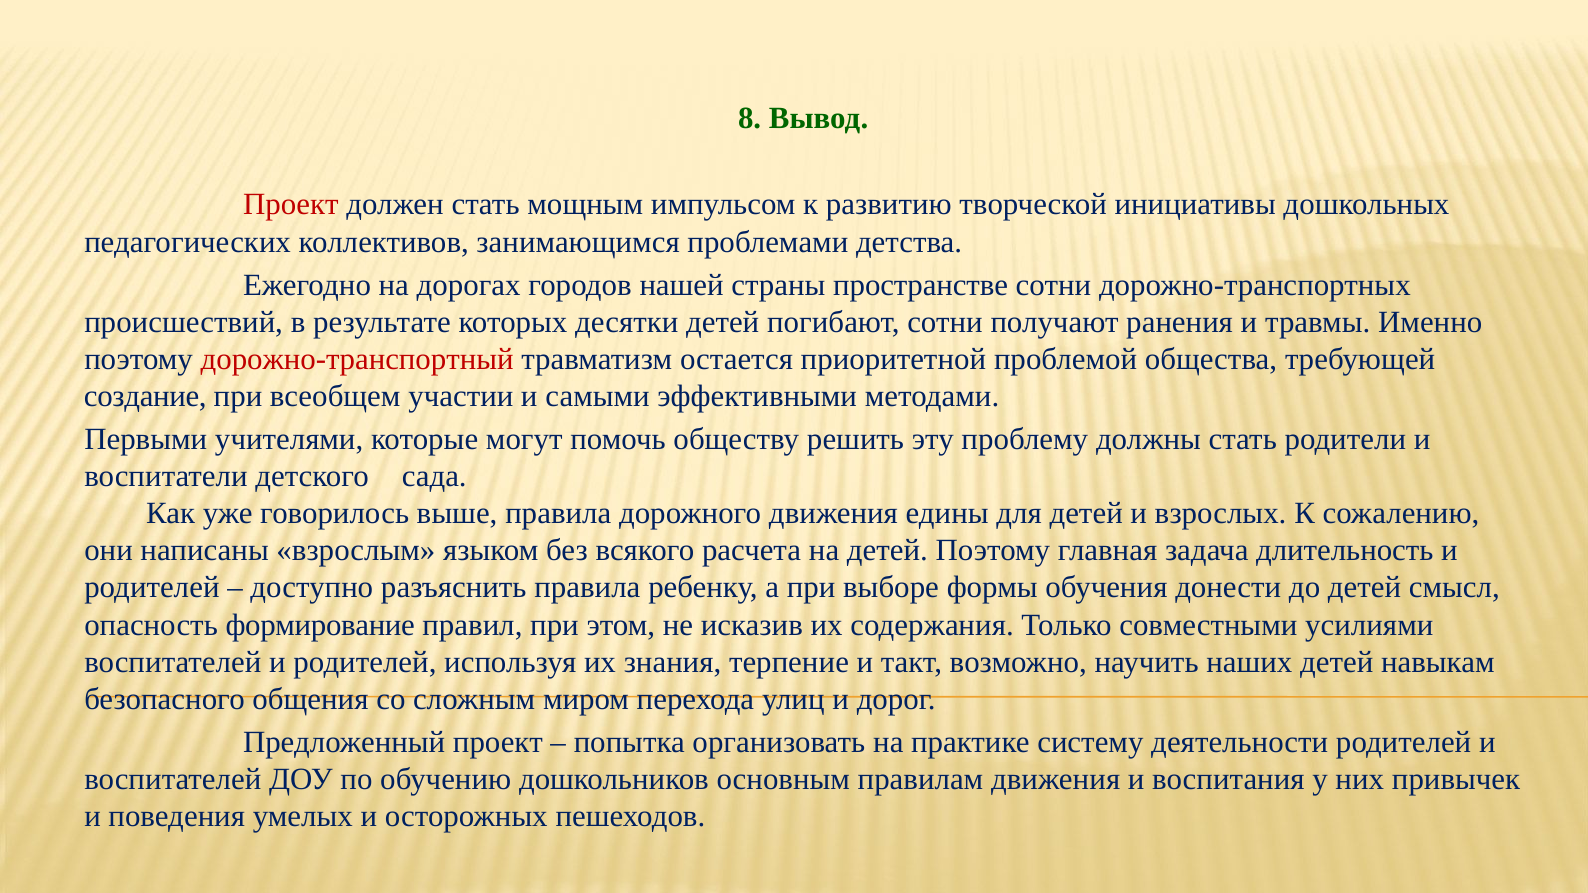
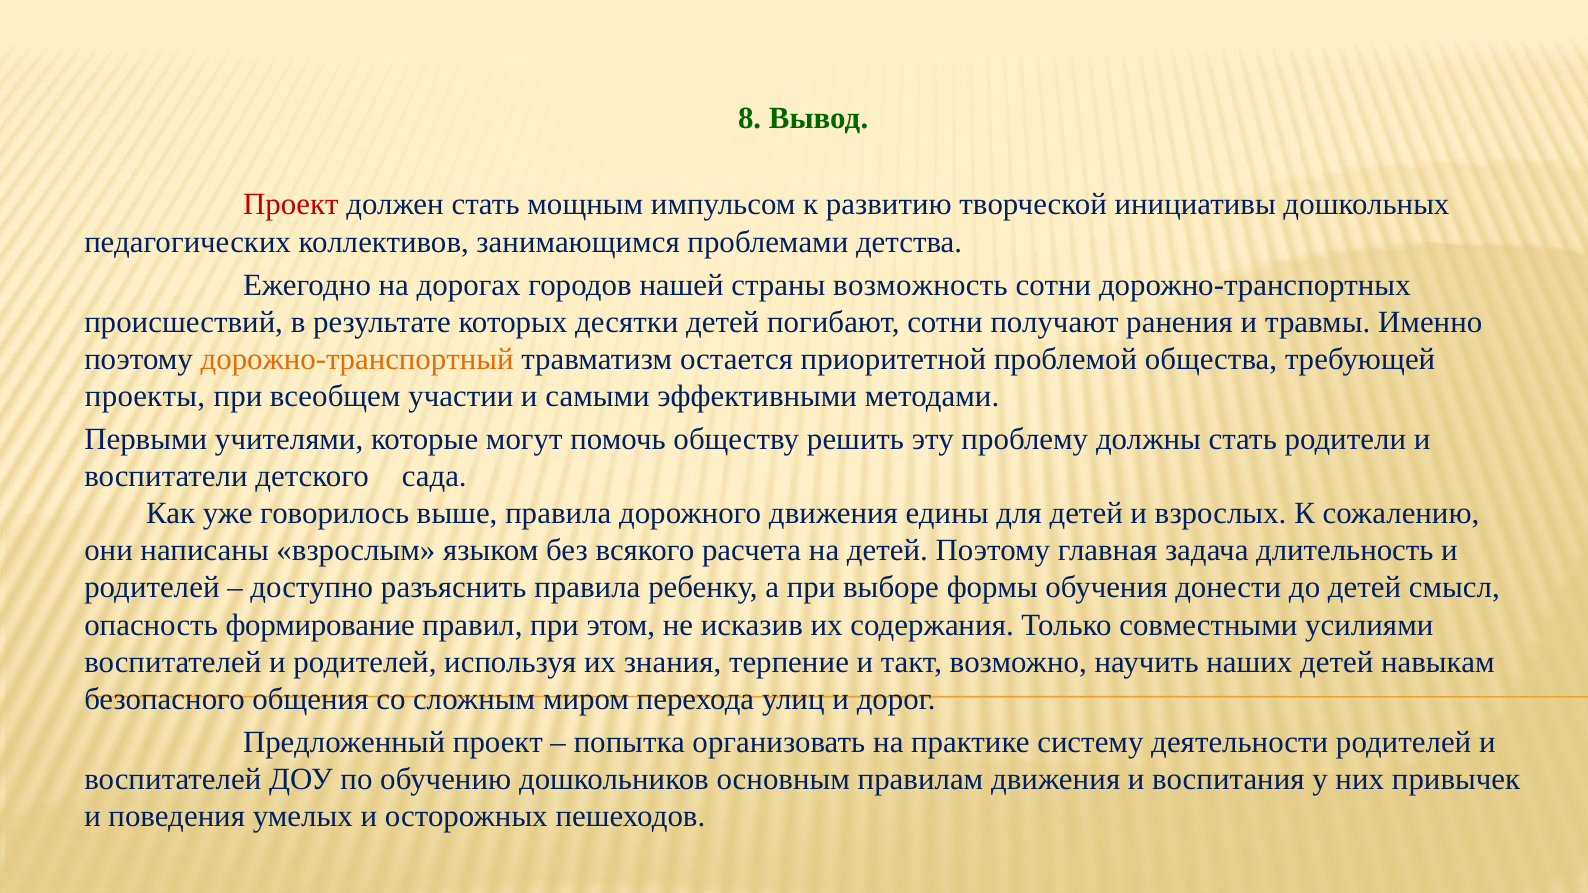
пространстве: пространстве -> возможность (920, 285)
дорожно-транспортный colour: red -> orange (357, 359)
создание: создание -> проекты (145, 396)
